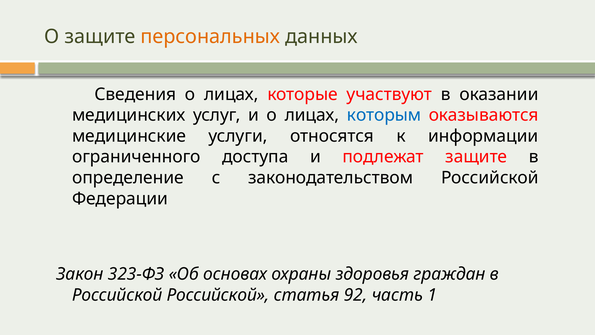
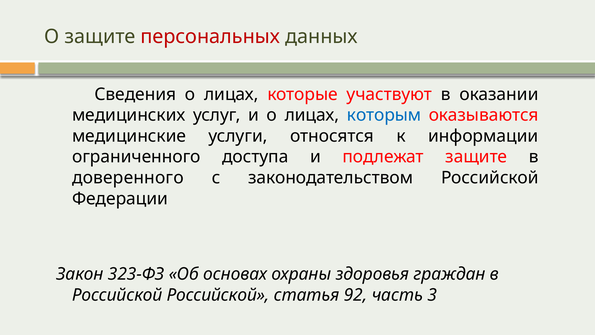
персональных colour: orange -> red (210, 37)
определение: определение -> доверенного (128, 178)
1: 1 -> 3 (432, 295)
